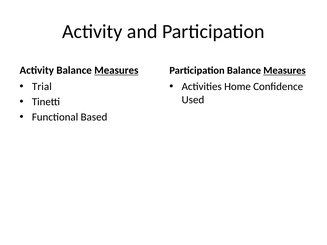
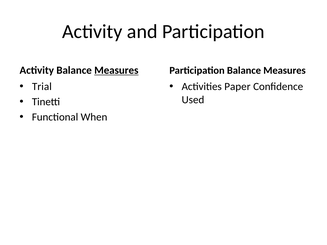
Measures underline: present -> none (284, 71)
Home: Home -> Paper (237, 87)
Based: Based -> When (94, 117)
